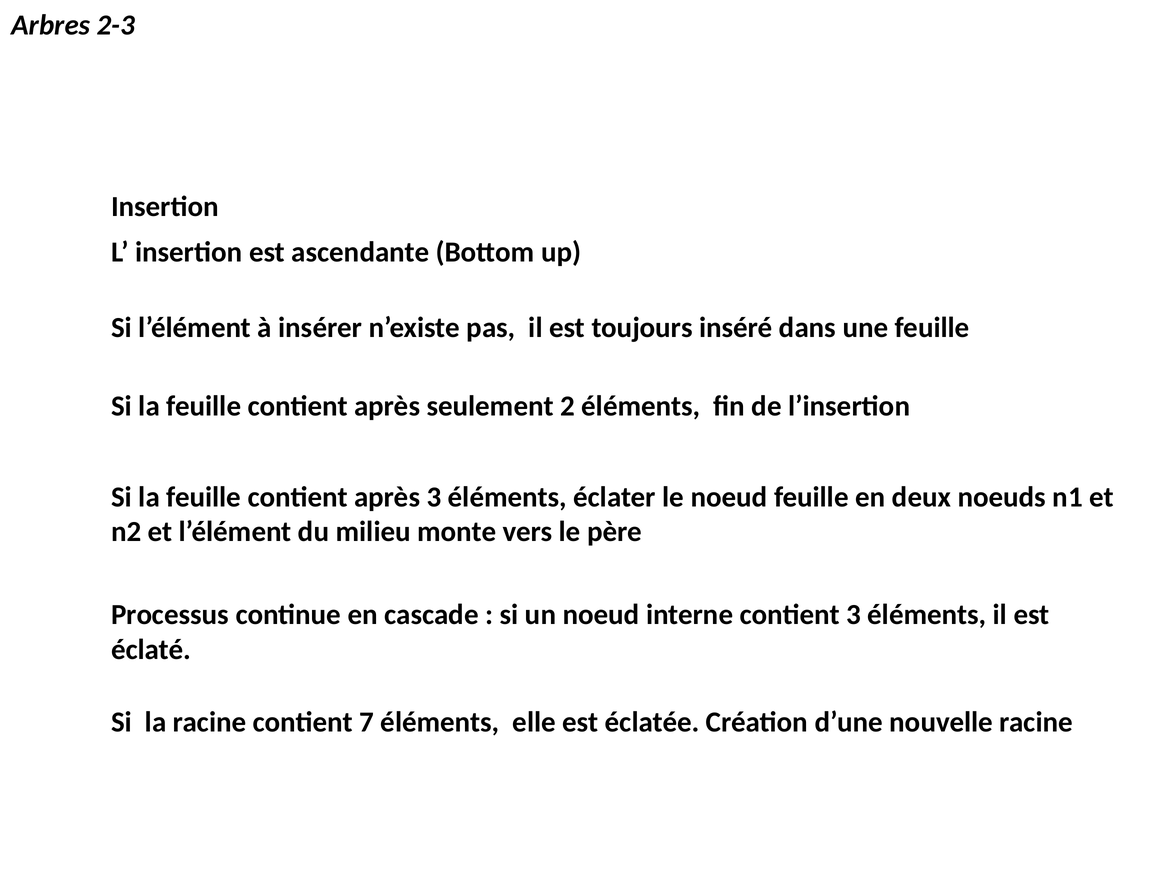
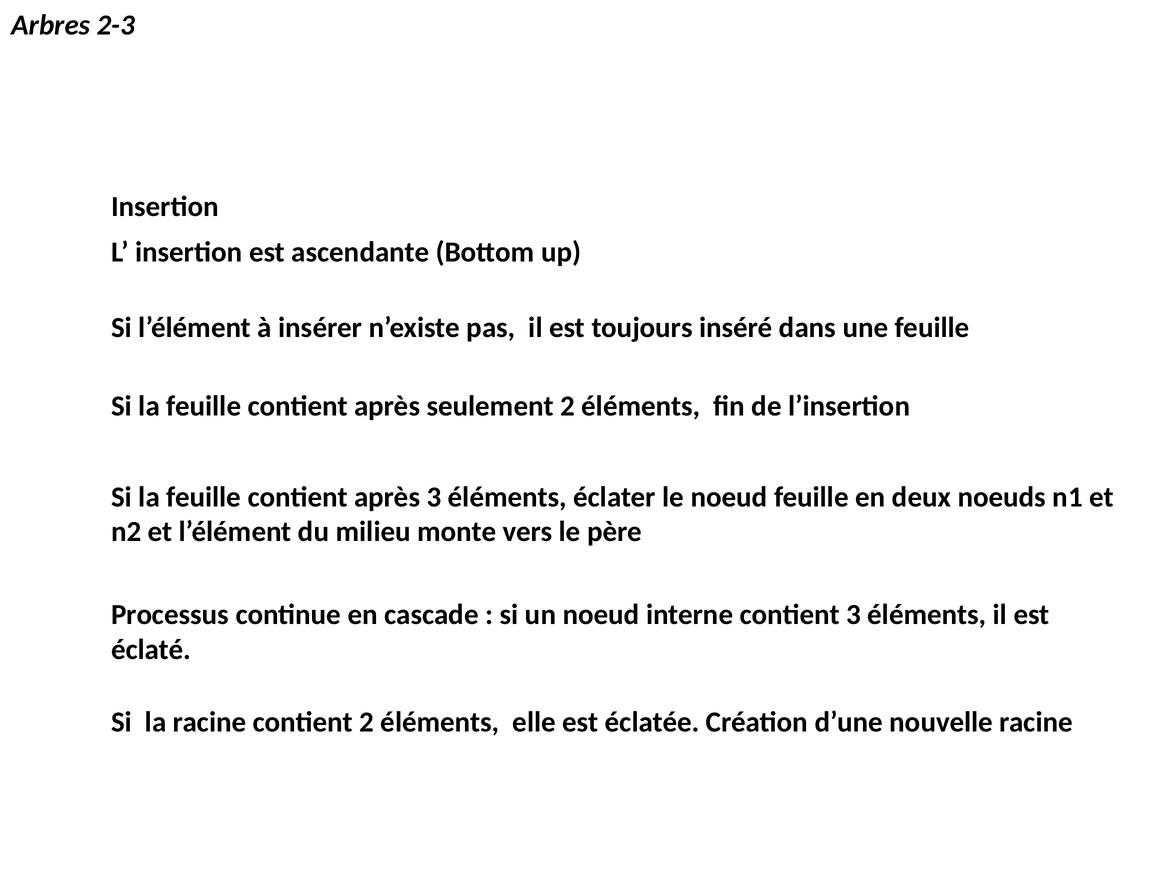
contient 7: 7 -> 2 (367, 722)
